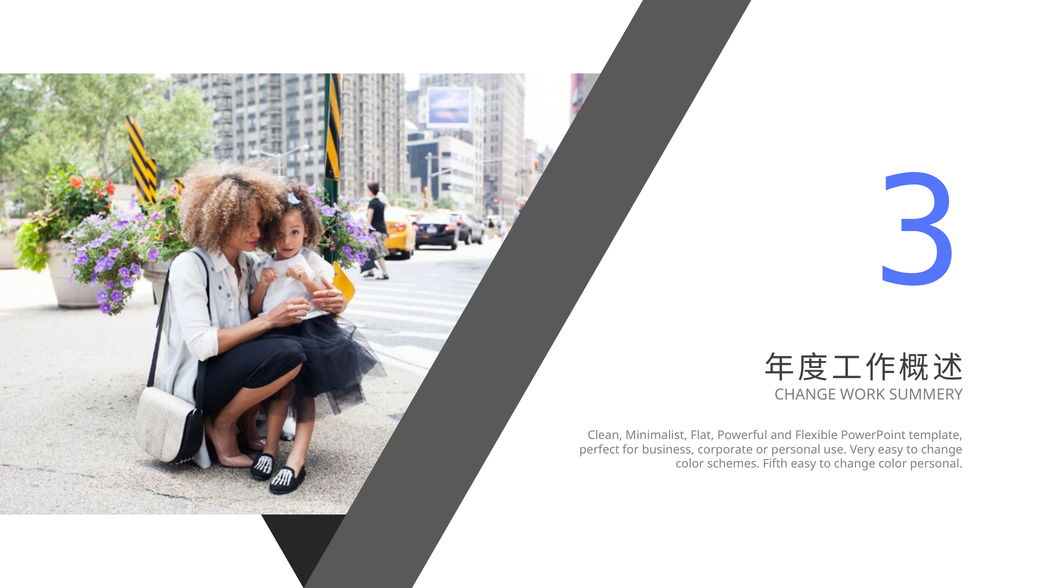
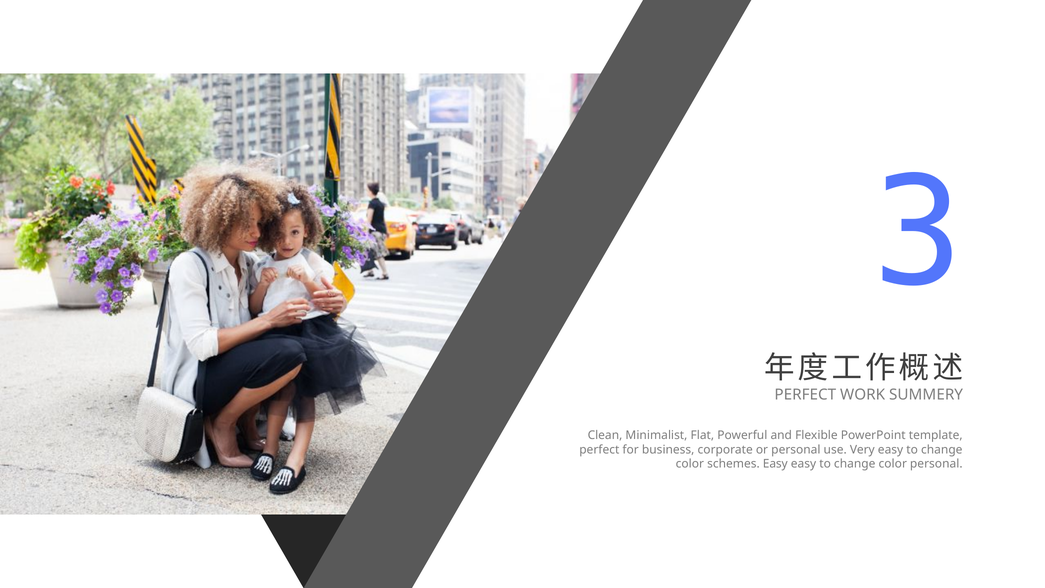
CHANGE: CHANGE -> PERFECT (805, 394)
Fifth: Fifth -> Easy (775, 464)
